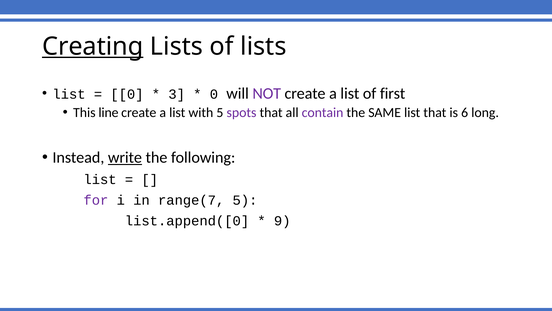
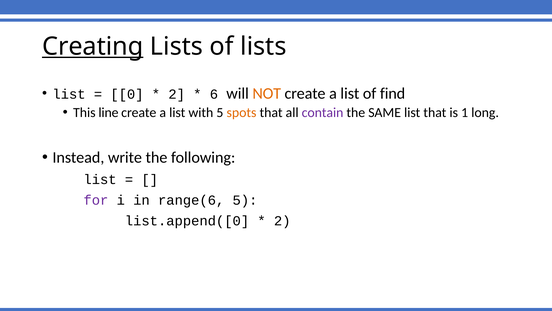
3: 3 -> 2 (177, 94)
0: 0 -> 6 (214, 94)
NOT colour: purple -> orange (267, 93)
first: first -> find (393, 93)
spots colour: purple -> orange (242, 112)
6: 6 -> 1 (465, 112)
write underline: present -> none (125, 157)
range(7: range(7 -> range(6 (191, 200)
9: 9 -> 2 (282, 221)
